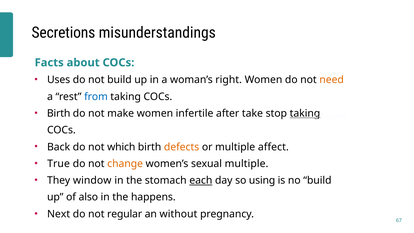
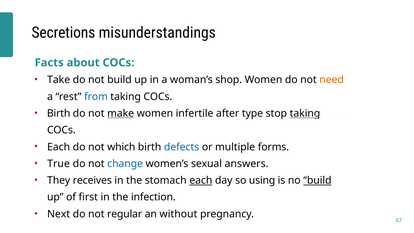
Uses: Uses -> Take (59, 80)
right: right -> shop (229, 80)
make underline: none -> present (121, 113)
take: take -> type (253, 113)
Back: Back -> Each (59, 147)
defects colour: orange -> blue (182, 147)
affect: affect -> forms (273, 147)
change colour: orange -> blue (125, 164)
sexual multiple: multiple -> answers (247, 164)
window: window -> receives (92, 180)
build underline: none -> present (317, 180)
also: also -> first (88, 197)
happens: happens -> infection (153, 197)
